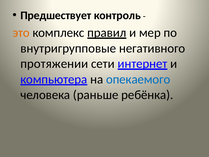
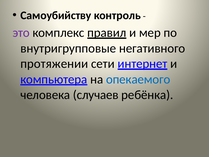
Предшествует: Предшествует -> Самоубийству (56, 15)
это colour: orange -> purple (21, 33)
раньше: раньше -> случаев (96, 95)
